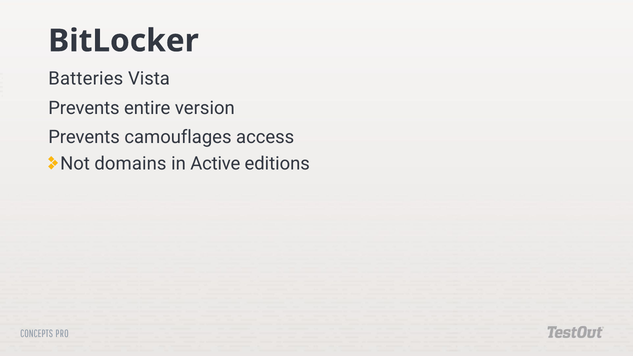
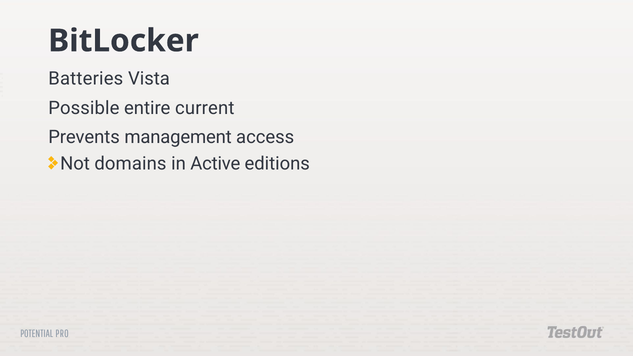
Prevents: Prevents -> Possible (84, 108)
version: version -> current (205, 108)
camouflages: camouflages -> management (178, 137)
CONCEPTS: CONCEPTS -> POTENTIAL (37, 334)
